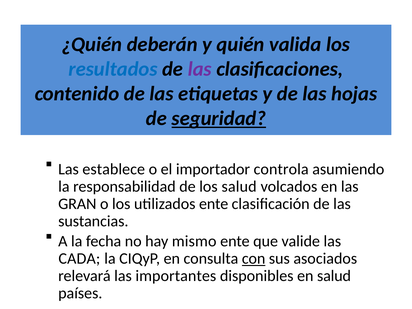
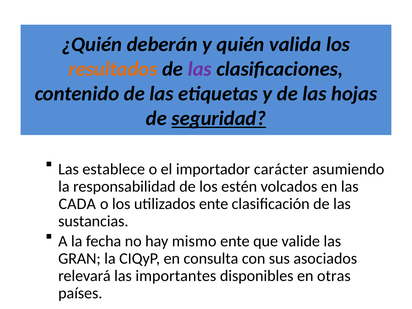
resultados colour: blue -> orange (113, 69)
controla: controla -> carácter (281, 169)
los salud: salud -> estén (239, 187)
GRAN: GRAN -> CADA (77, 204)
CADA: CADA -> GRAN (79, 259)
con underline: present -> none (254, 259)
en salud: salud -> otras (334, 276)
